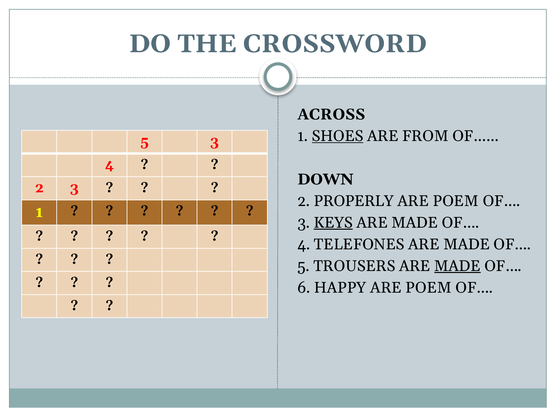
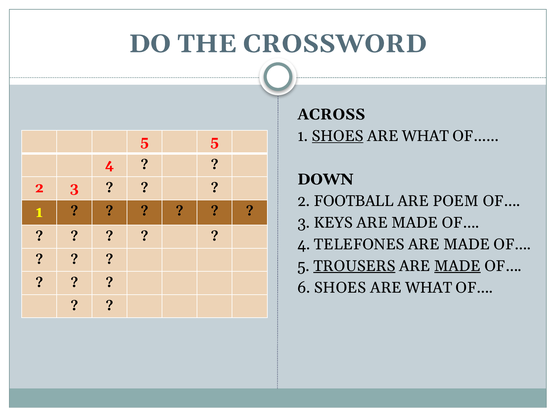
FROM: FROM -> WHAT (426, 136)
5 3: 3 -> 5 (215, 141)
PROPERLY: PROPERLY -> FOOTBALL (354, 201)
KEYS underline: present -> none (333, 223)
TROUSERS underline: none -> present (354, 266)
6 HAPPY: HAPPY -> SHOES (340, 288)
POEM: POEM -> WHAT (429, 288)
